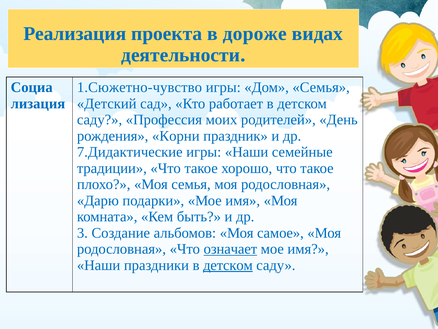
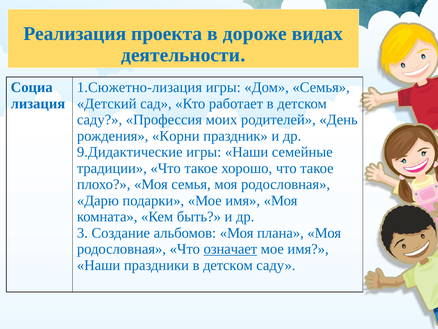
1.Сюжетно-чувство: 1.Сюжетно-чувство -> 1.Сюжетно-лизация (139, 87)
7.Дидактические: 7.Дидактические -> 9.Дидактические (130, 152)
самое: самое -> плана (280, 233)
детском underline: present -> none (228, 265)
